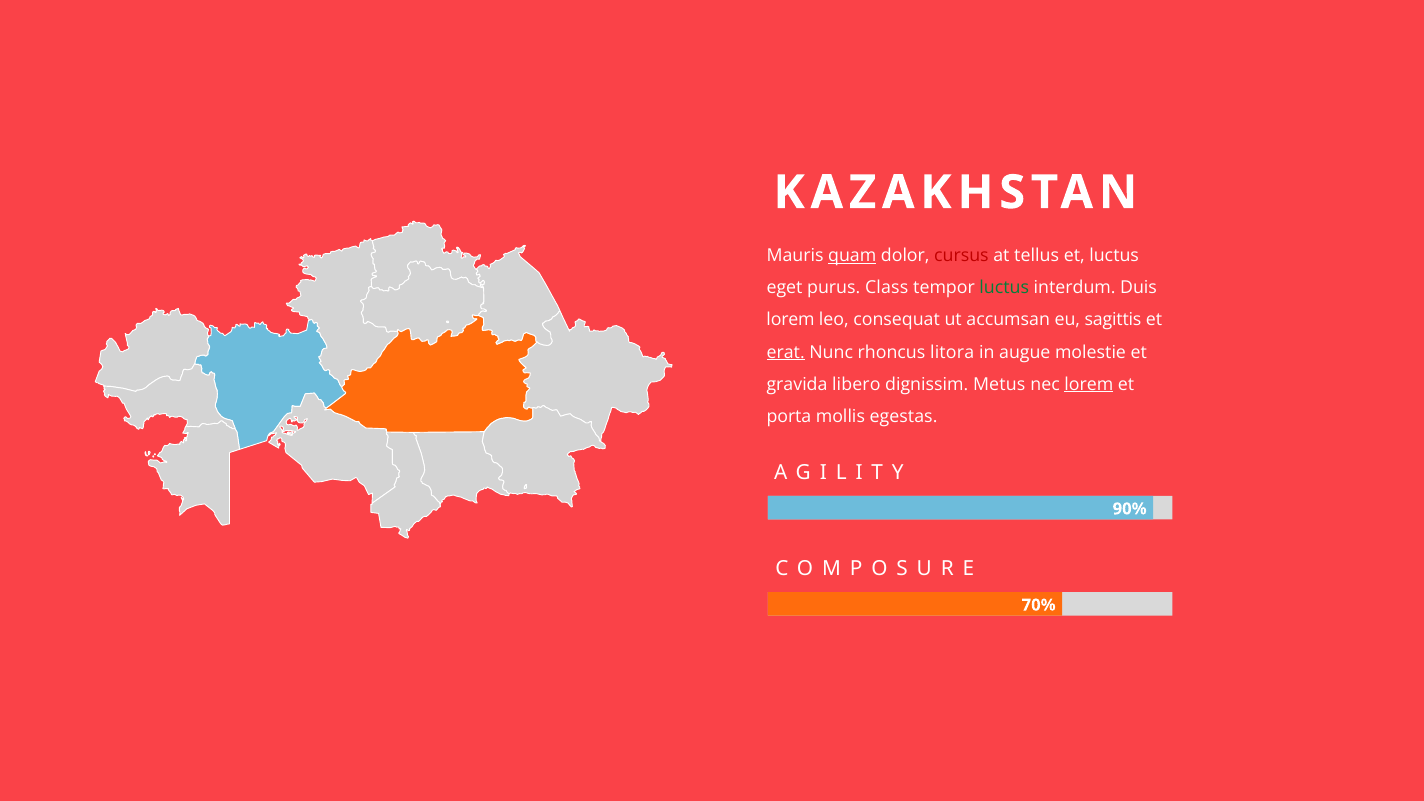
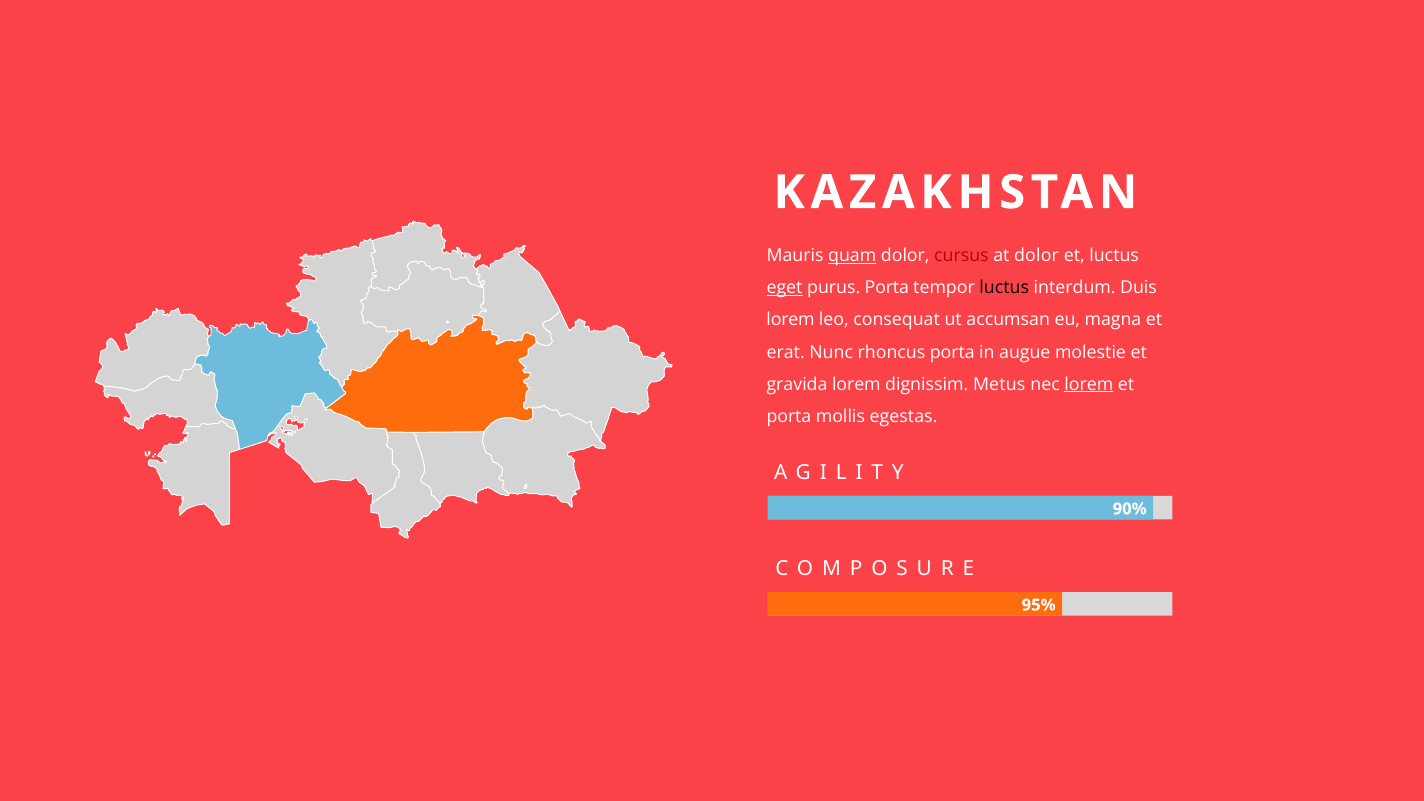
at tellus: tellus -> dolor (1037, 256)
eget underline: none -> present (785, 288)
purus Class: Class -> Porta (887, 288)
luctus colour: green -> black (1004, 288)
sagittis: sagittis -> magna (1113, 320)
erat underline: present -> none (786, 352)
rhoncus litora: litora -> porta (952, 352)
gravida libero: libero -> lorem (856, 384)
70%: 70% -> 95% (1039, 605)
